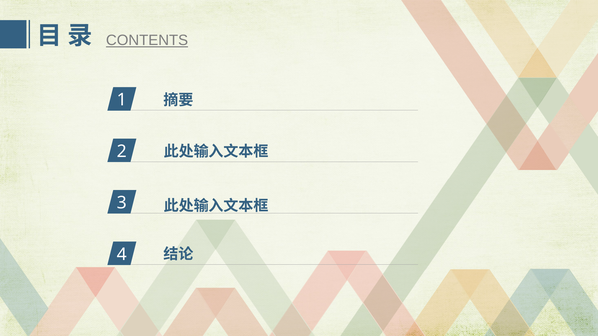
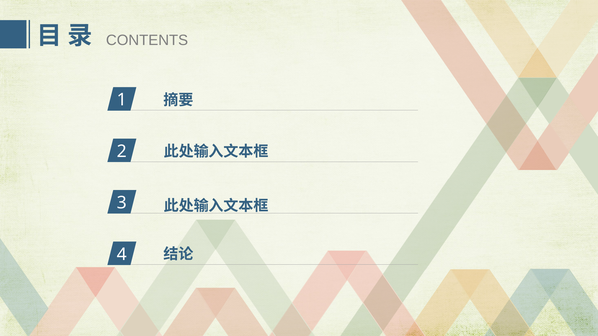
CONTENTS underline: present -> none (147, 40)
